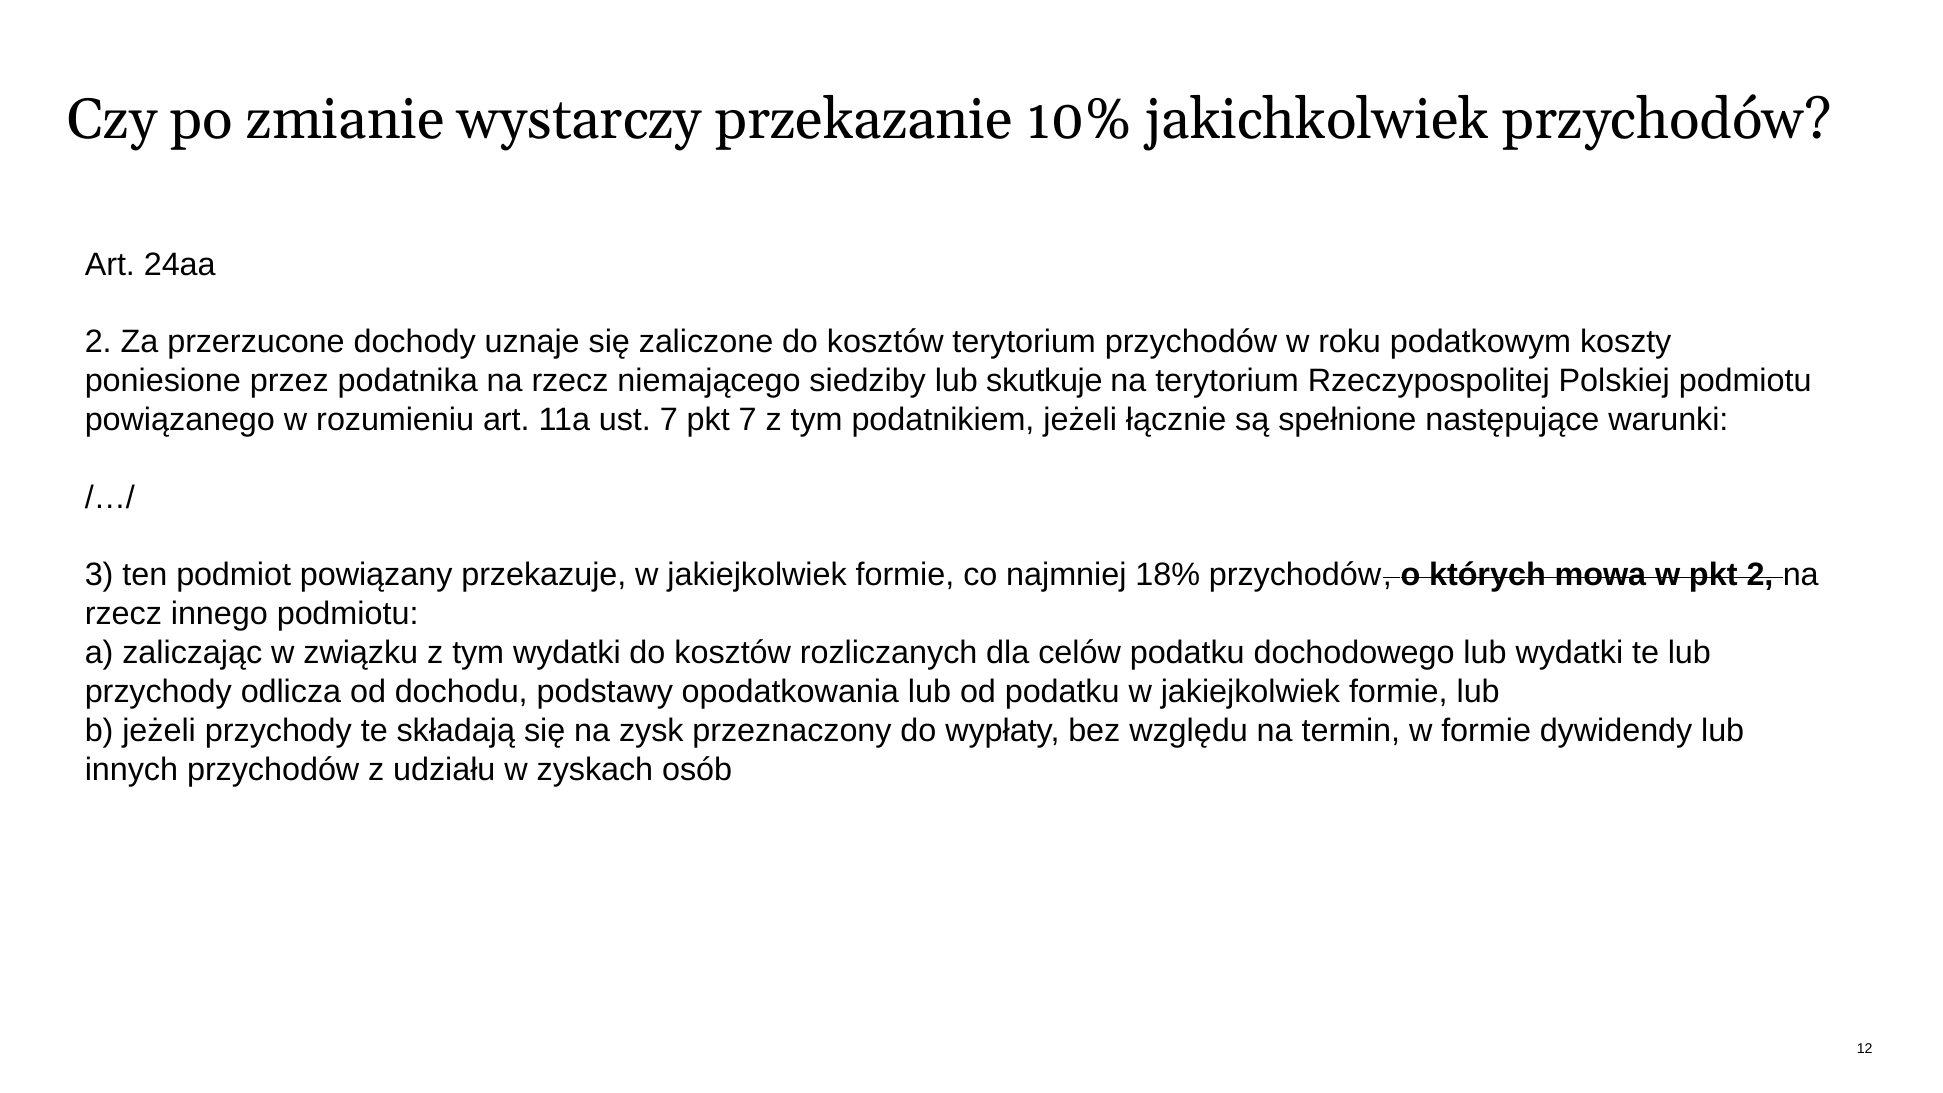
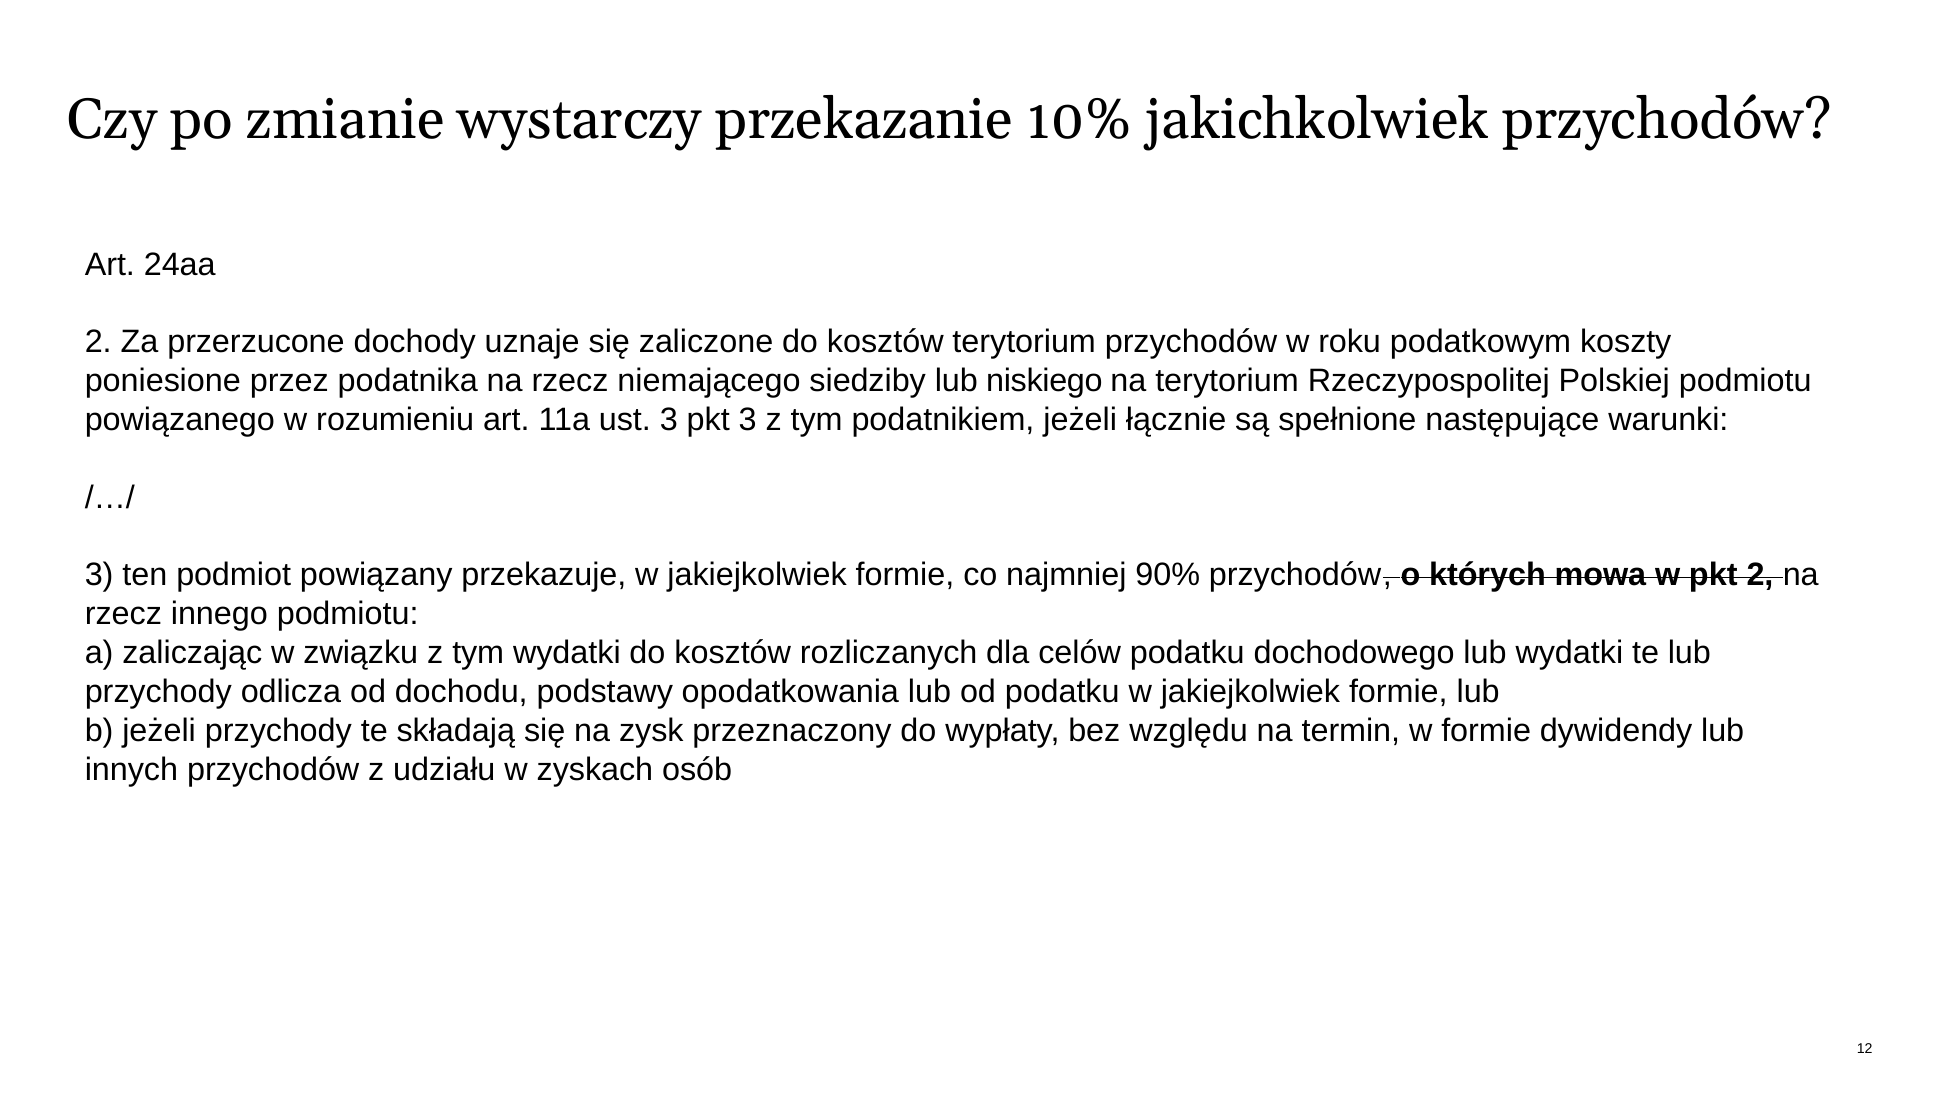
skutkuje: skutkuje -> niskiego (1044, 381)
ust 7: 7 -> 3 (669, 420)
pkt 7: 7 -> 3 (748, 420)
18%: 18% -> 90% (1168, 575)
